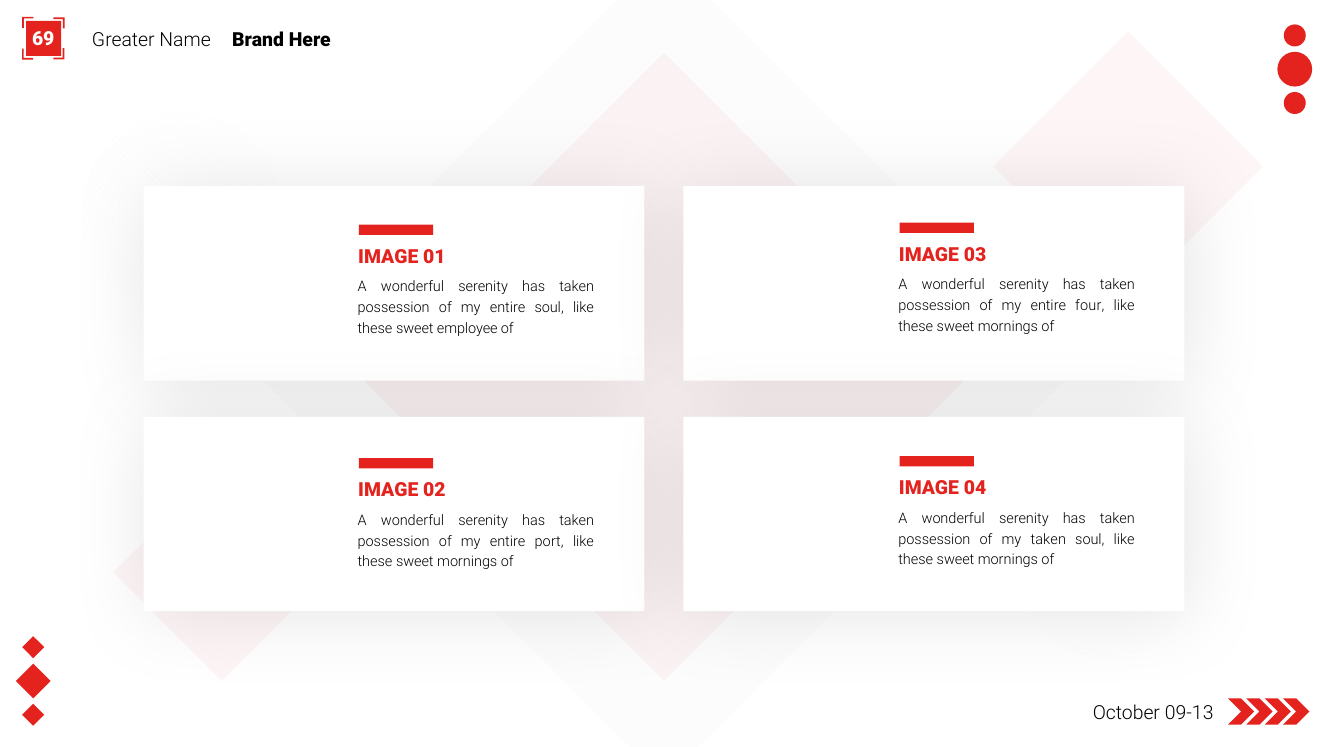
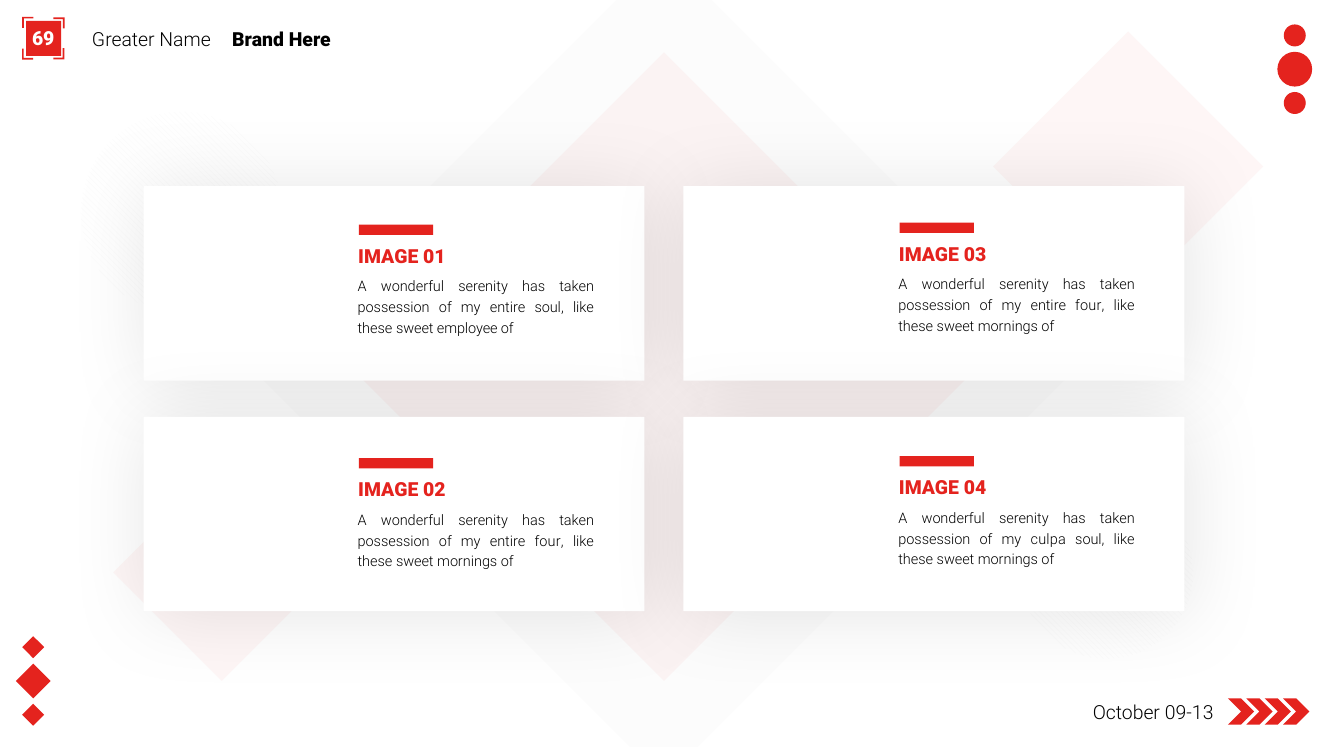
my taken: taken -> culpa (1048, 539)
port: port -> four (549, 541)
